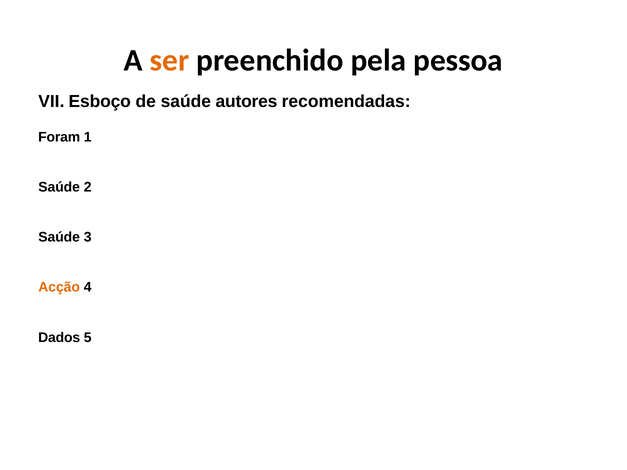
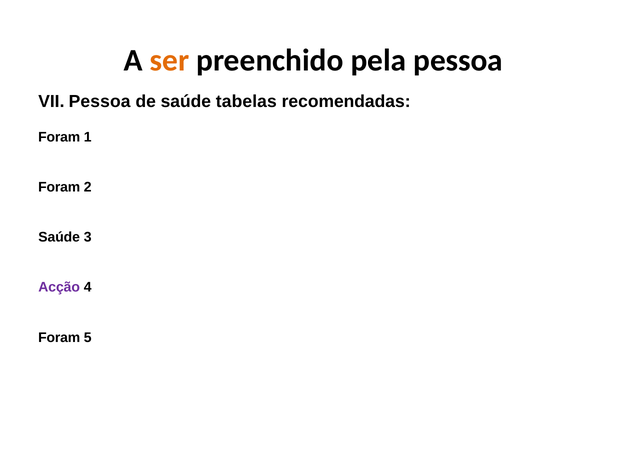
VII Esboço: Esboço -> Pessoa (100, 102)
autores: autores -> tabelas (246, 102)
Saúde: Saúde -> Foram (59, 187)
Acção colour: orange -> purple (59, 287)
Dados: Dados -> Foram (59, 338)
